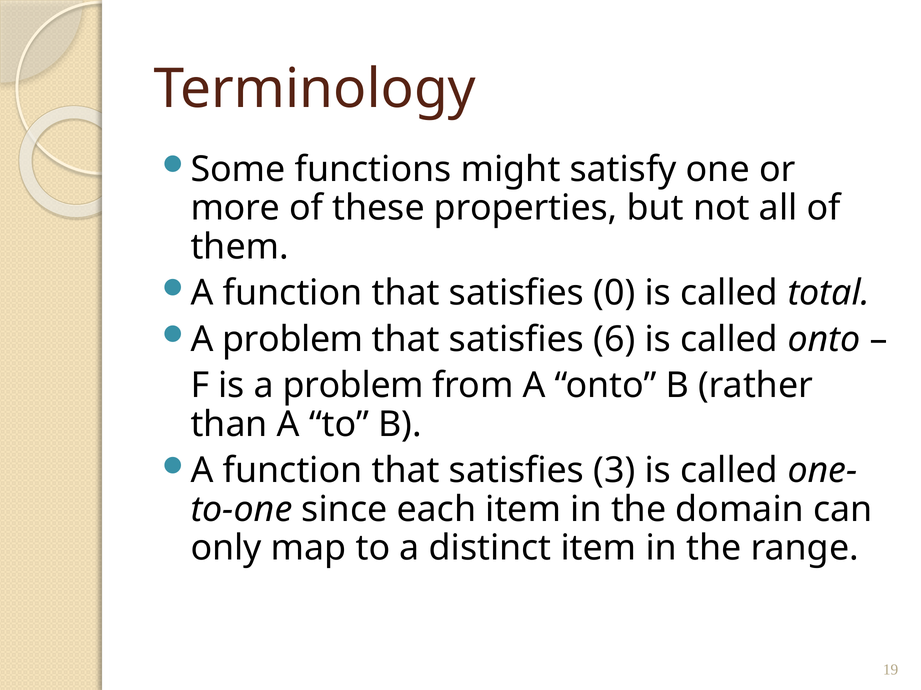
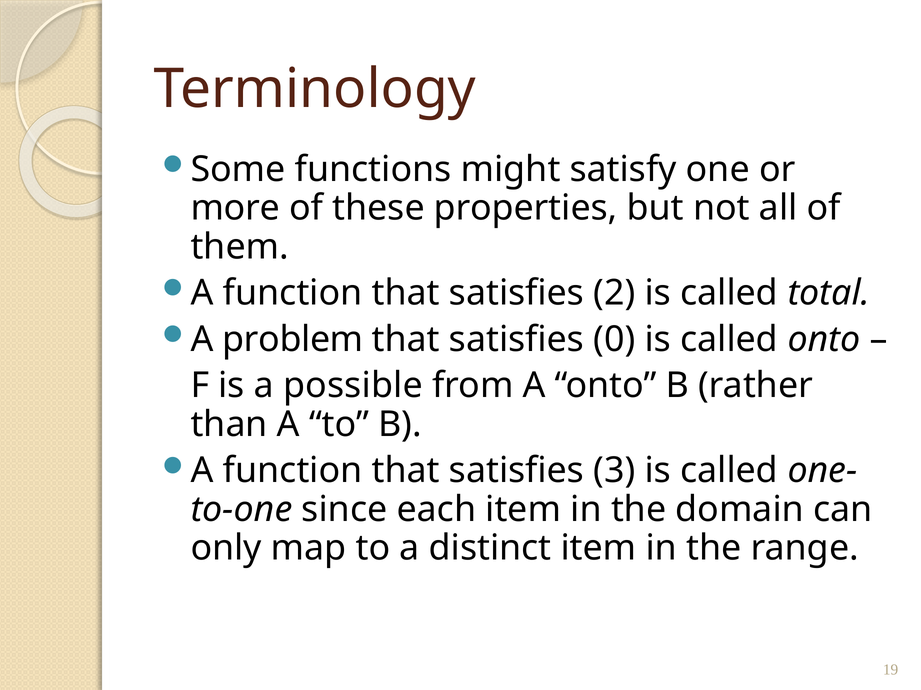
0: 0 -> 2 (614, 293)
6: 6 -> 0 (614, 340)
is a problem: problem -> possible (353, 386)
